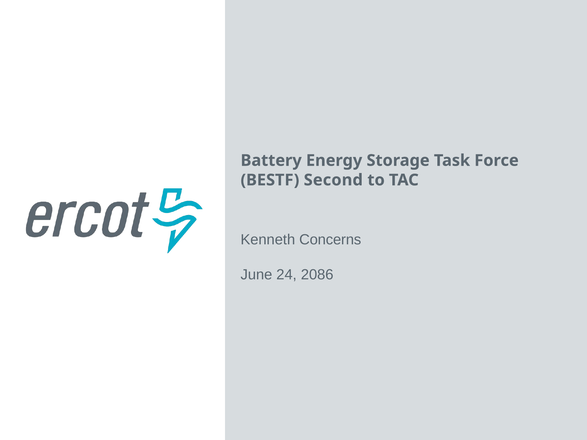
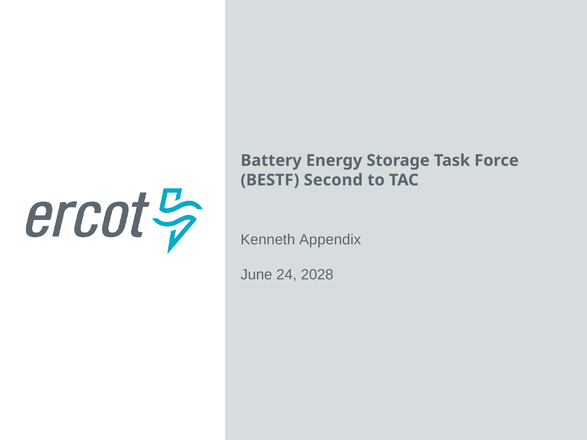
Concerns: Concerns -> Appendix (330, 240)
2086: 2086 -> 2028 (317, 275)
